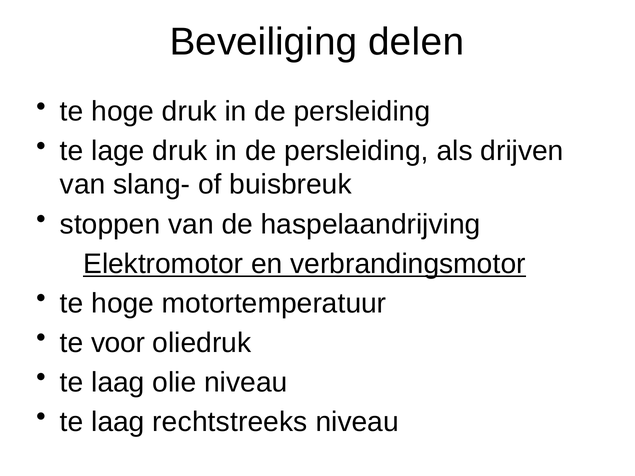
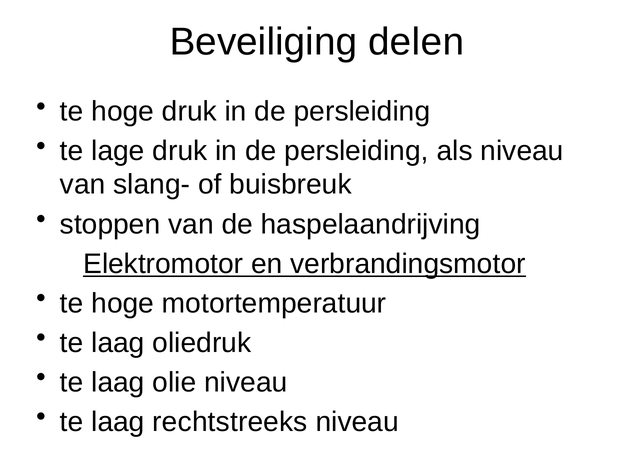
als drijven: drijven -> niveau (522, 151)
voor: voor -> laag (118, 343)
